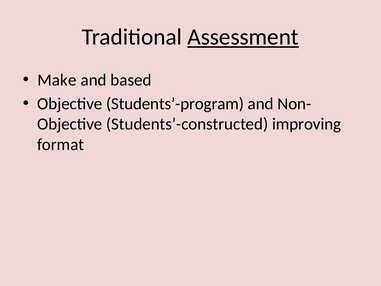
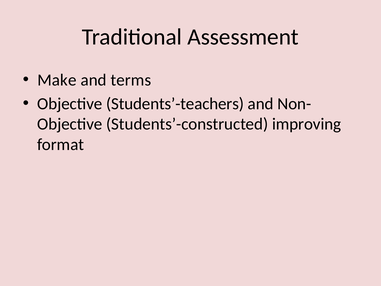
Assessment underline: present -> none (243, 37)
based: based -> terms (131, 80)
Students’-program: Students’-program -> Students’-teachers (175, 104)
